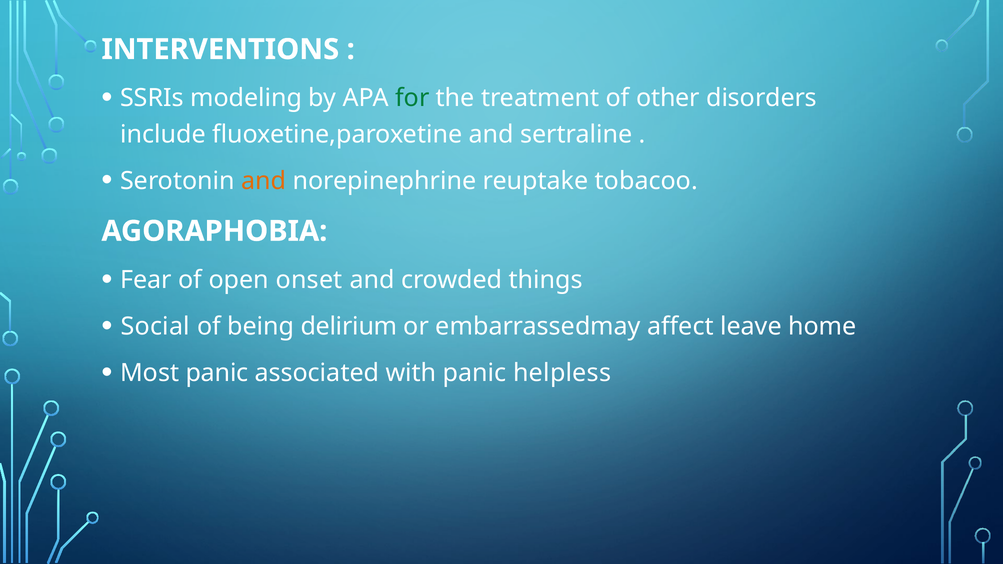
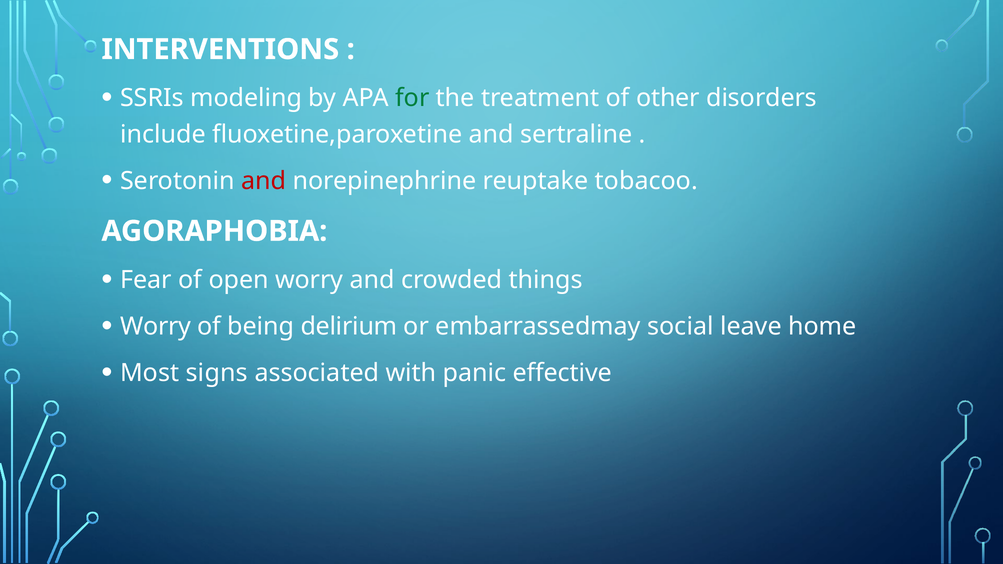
and colour: orange -> red (264, 181)
open onset: onset -> worry (309, 280)
Social: Social -> Worry (156, 327)
affect: affect -> social (680, 327)
Most panic: panic -> signs (217, 373)
helpless: helpless -> effective (562, 373)
